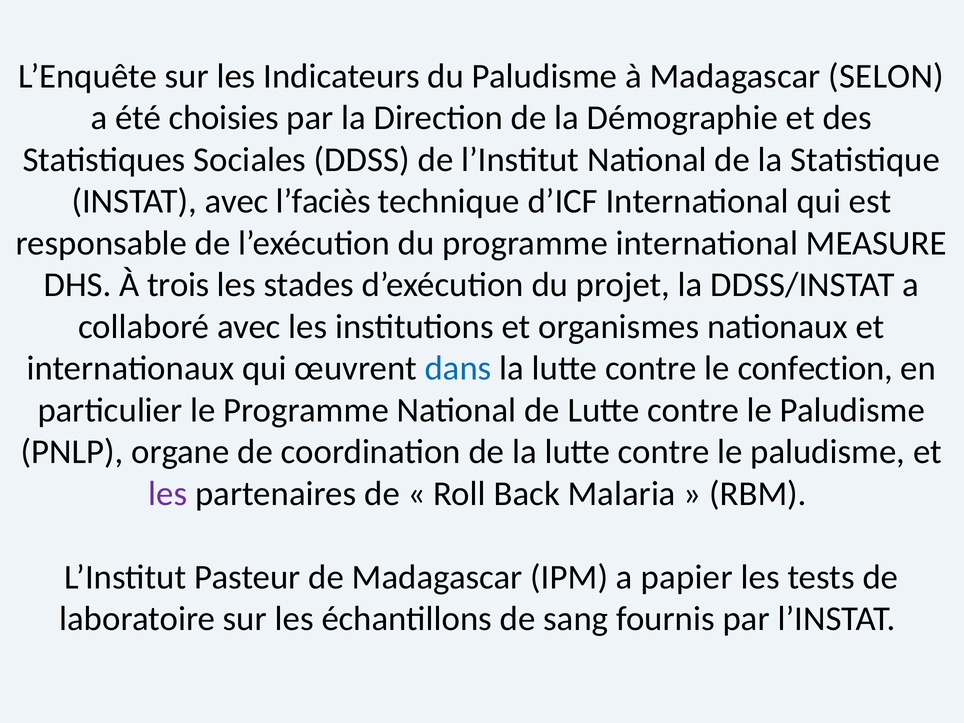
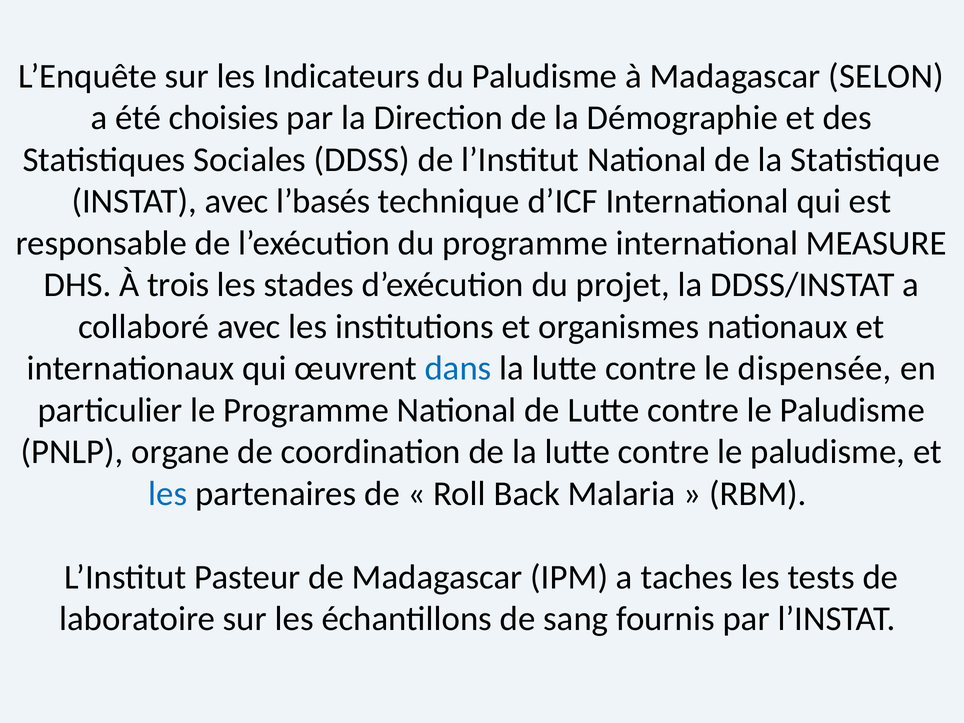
l’faciès: l’faciès -> l’basés (323, 201)
confection: confection -> dispensée (815, 368)
les colour: purple -> blue (168, 494)
papier: papier -> taches (687, 577)
